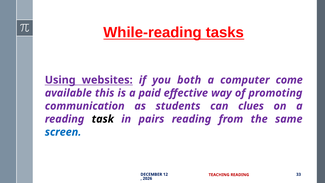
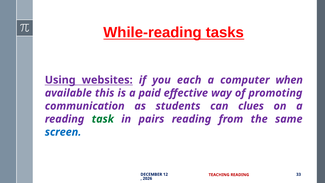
both: both -> each (189, 80)
come: come -> when (289, 80)
task colour: black -> green (103, 119)
